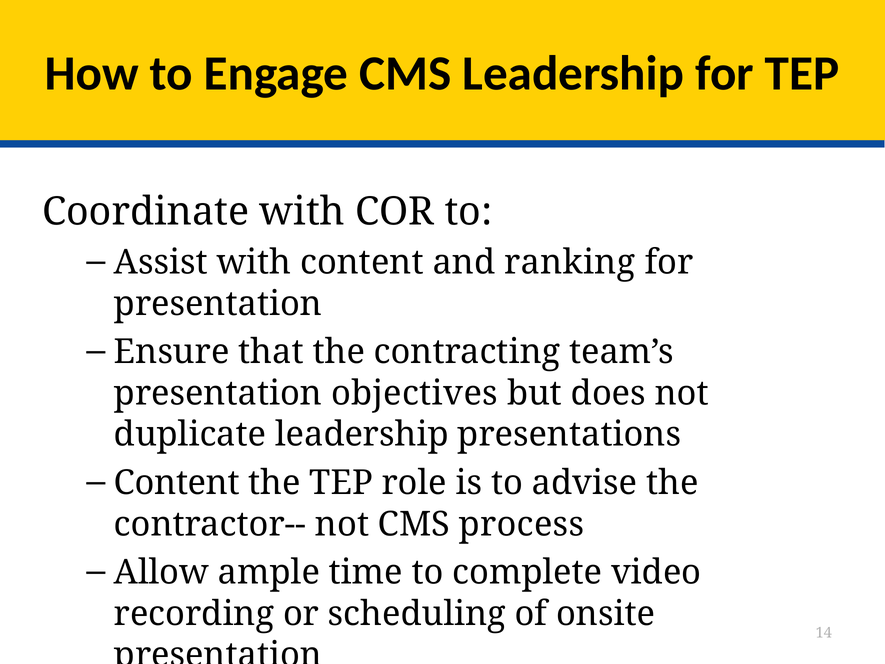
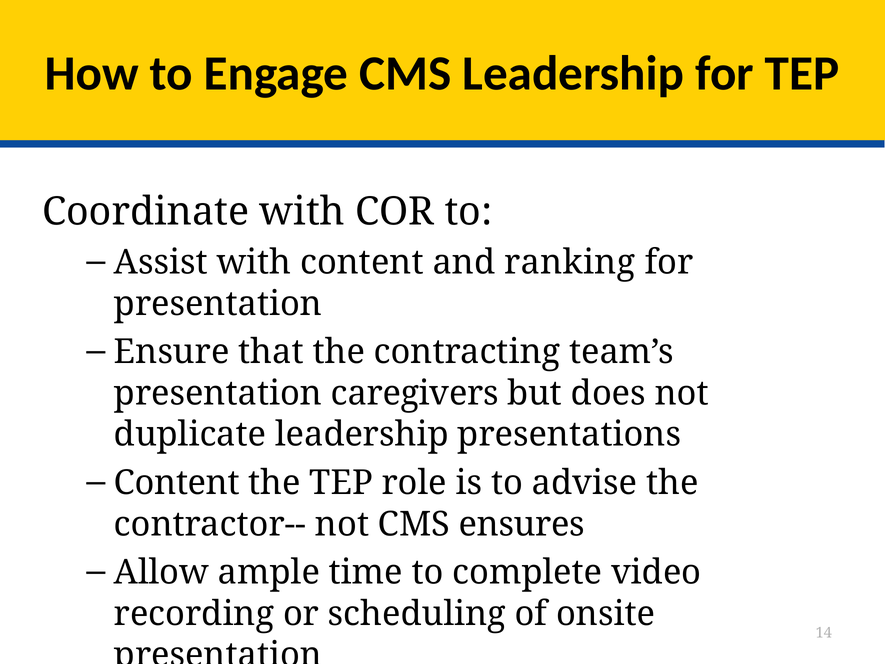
objectives: objectives -> caregivers (415, 393)
process: process -> ensures (522, 524)
